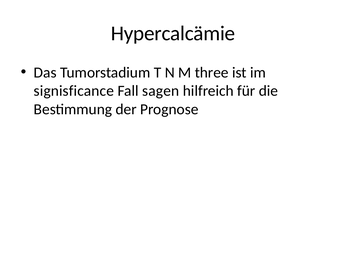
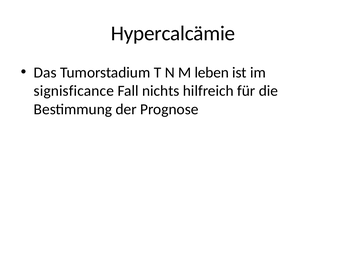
three: three -> leben (212, 73)
sagen: sagen -> nichts (161, 91)
